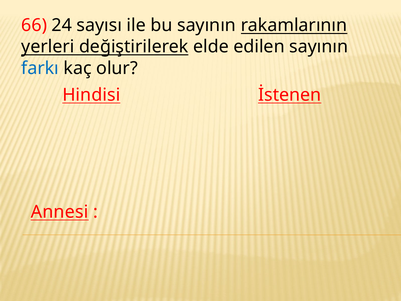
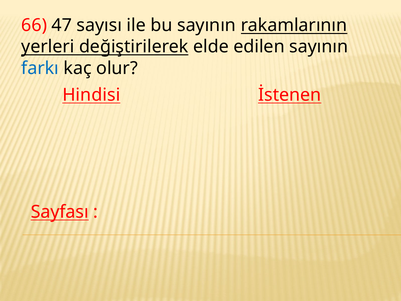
24: 24 -> 47 (62, 25)
Annesi: Annesi -> Sayfası (60, 212)
